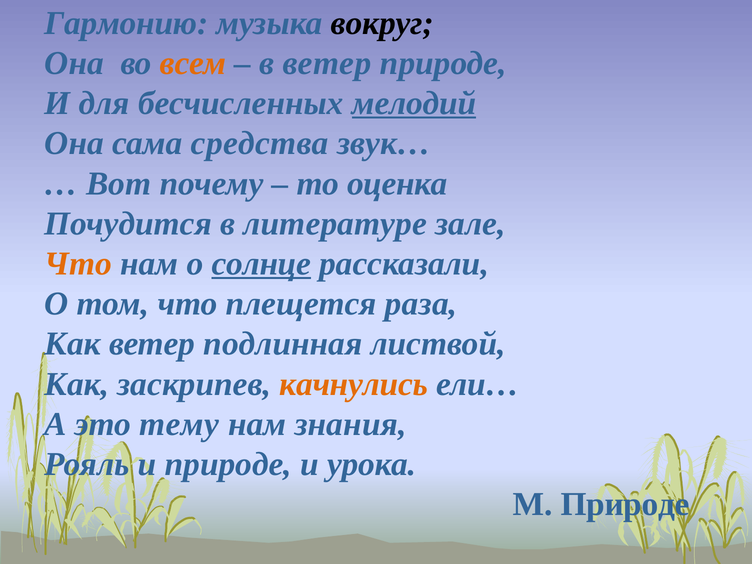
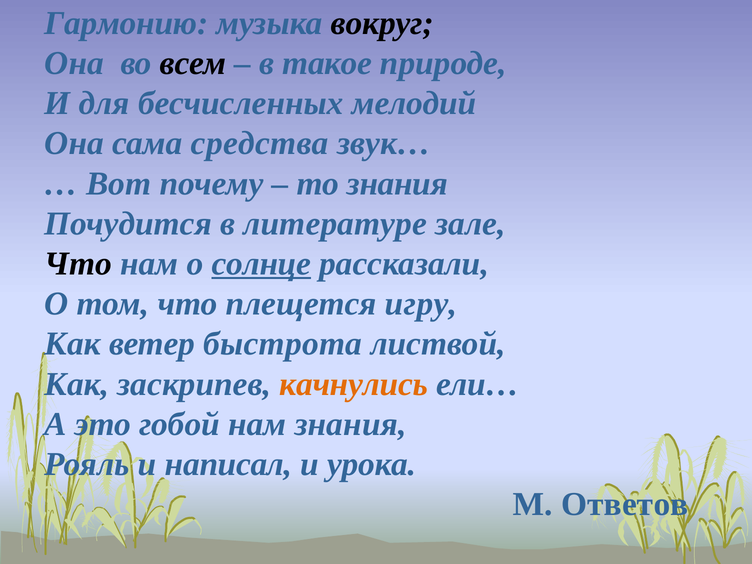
всем colour: orange -> black (193, 63)
в ветер: ветер -> такое (327, 63)
мелодий underline: present -> none (414, 103)
то оценка: оценка -> знания (397, 183)
Что colour: orange -> black (78, 264)
раза: раза -> игру (421, 304)
подлинная: подлинная -> быстрота (283, 344)
тему: тему -> гобой (179, 424)
и природе: природе -> написал (229, 464)
М Природе: Природе -> Ответов (625, 504)
